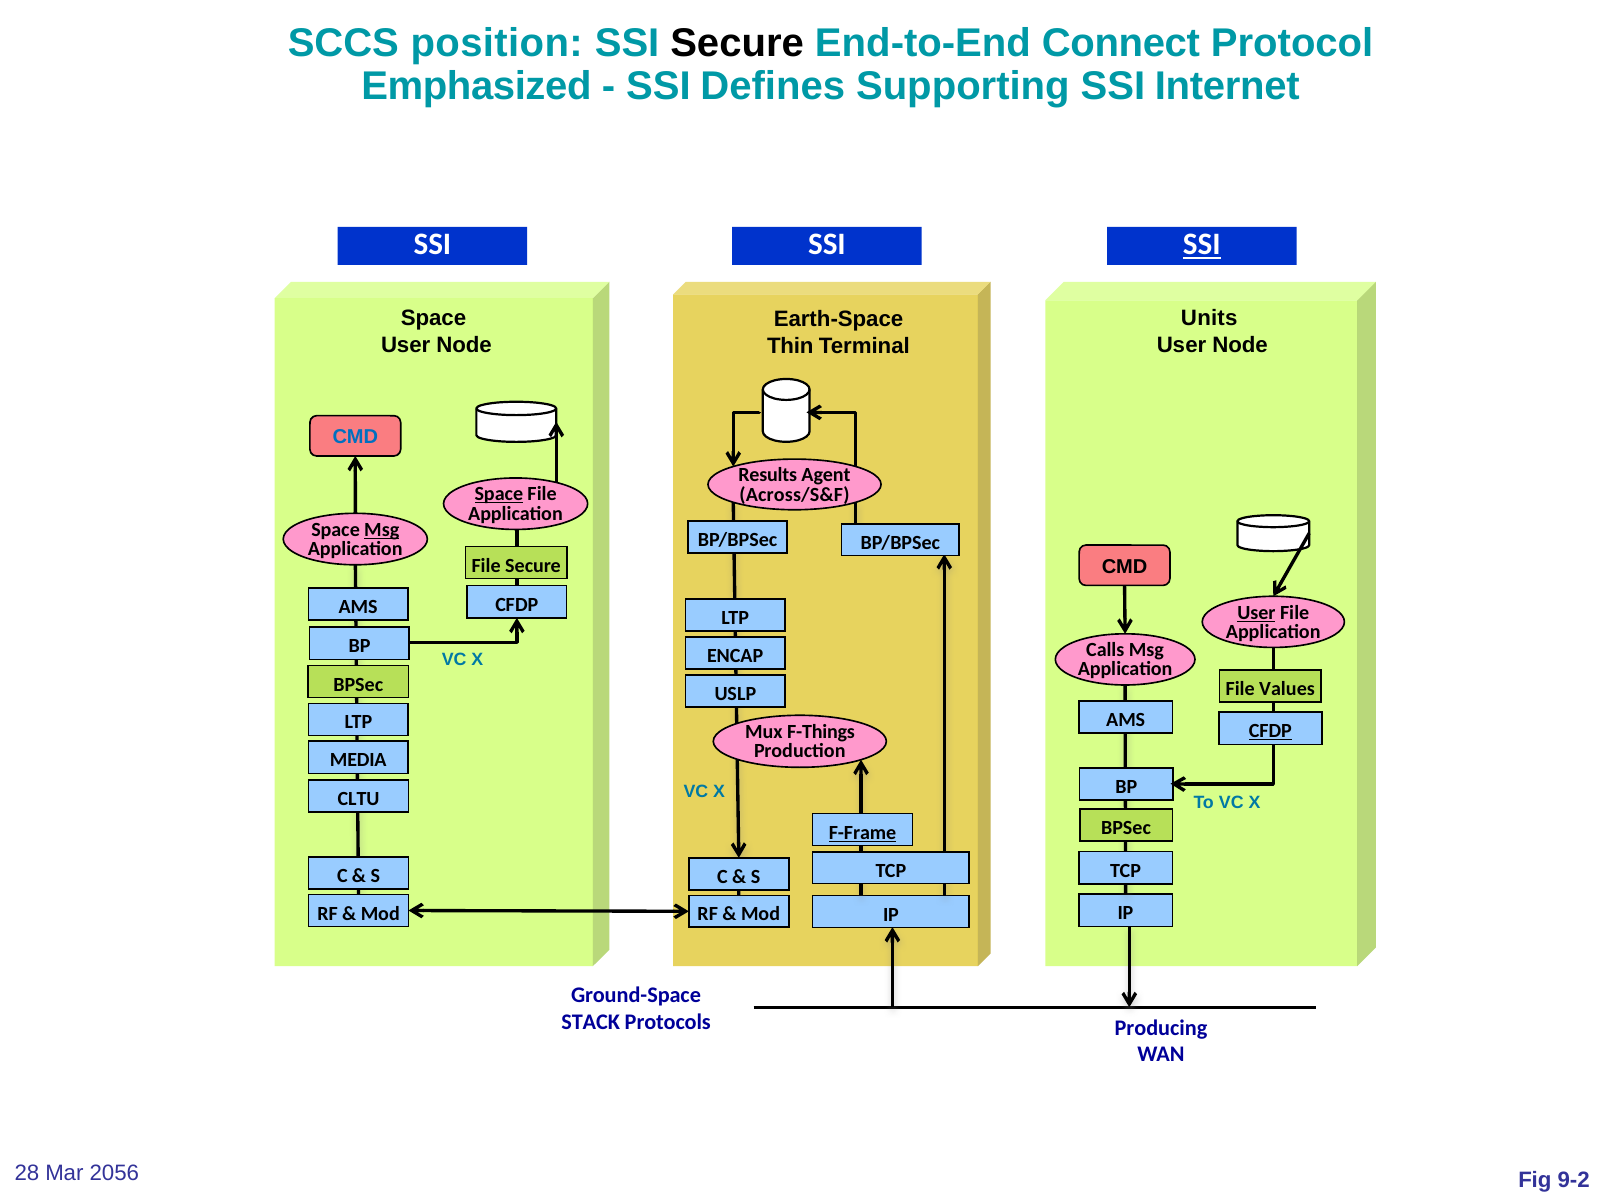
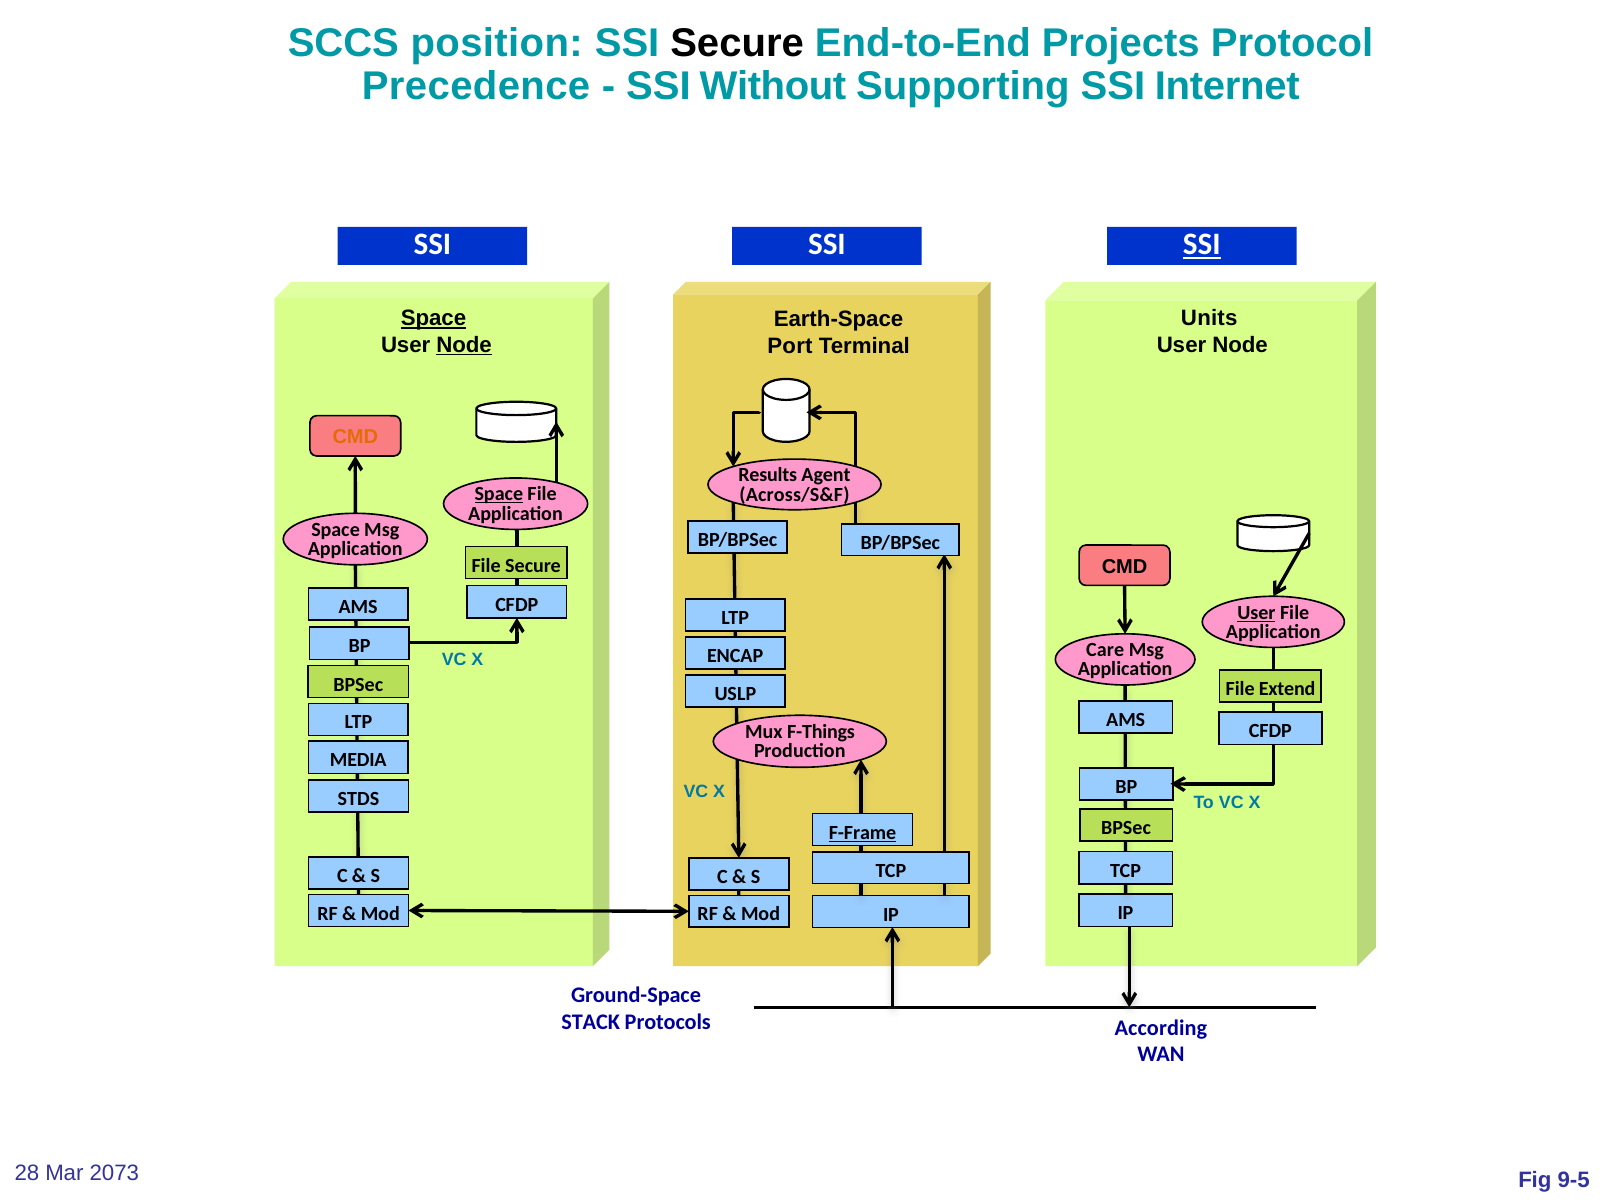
Connect: Connect -> Projects (1121, 43)
Emphasized: Emphasized -> Precedence (476, 86)
Defines: Defines -> Without (773, 86)
Space underline: none -> present (433, 319)
Node underline: none -> present (464, 345)
Thin: Thin -> Port (790, 346)
CMD colour: blue -> orange (355, 437)
Msg underline: present -> none (382, 530)
Calls: Calls -> Care (1105, 650)
Values: Values -> Extend (1287, 689)
CFDP underline: present -> none (1270, 731)
CLTU: CLTU -> STDS (359, 799)
Producing: Producing -> According (1161, 1028)
2056: 2056 -> 2073 (114, 1174)
9-2: 9-2 -> 9-5 (1574, 1180)
